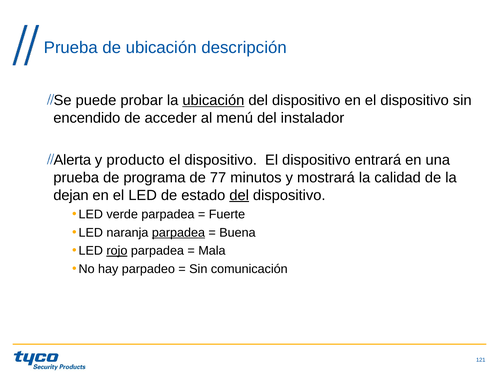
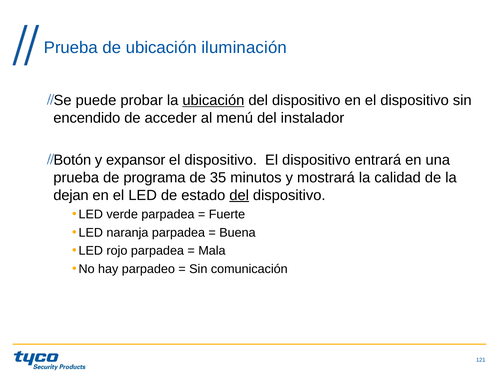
descripción: descripción -> iluminación (244, 48)
Alerta: Alerta -> Botón (72, 160)
producto: producto -> expansor (136, 160)
77: 77 -> 35 (218, 178)
parpadea underline: present -> none (178, 233)
rojo underline: present -> none (117, 251)
